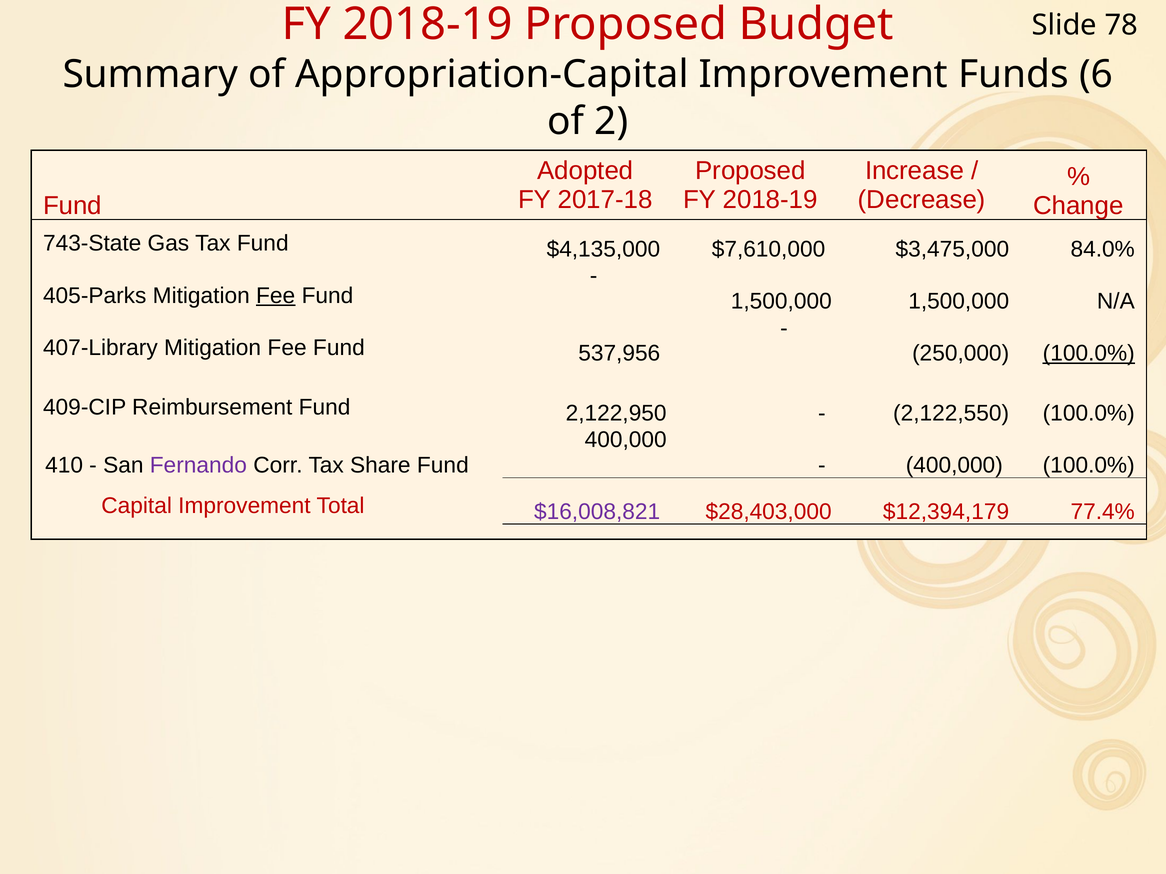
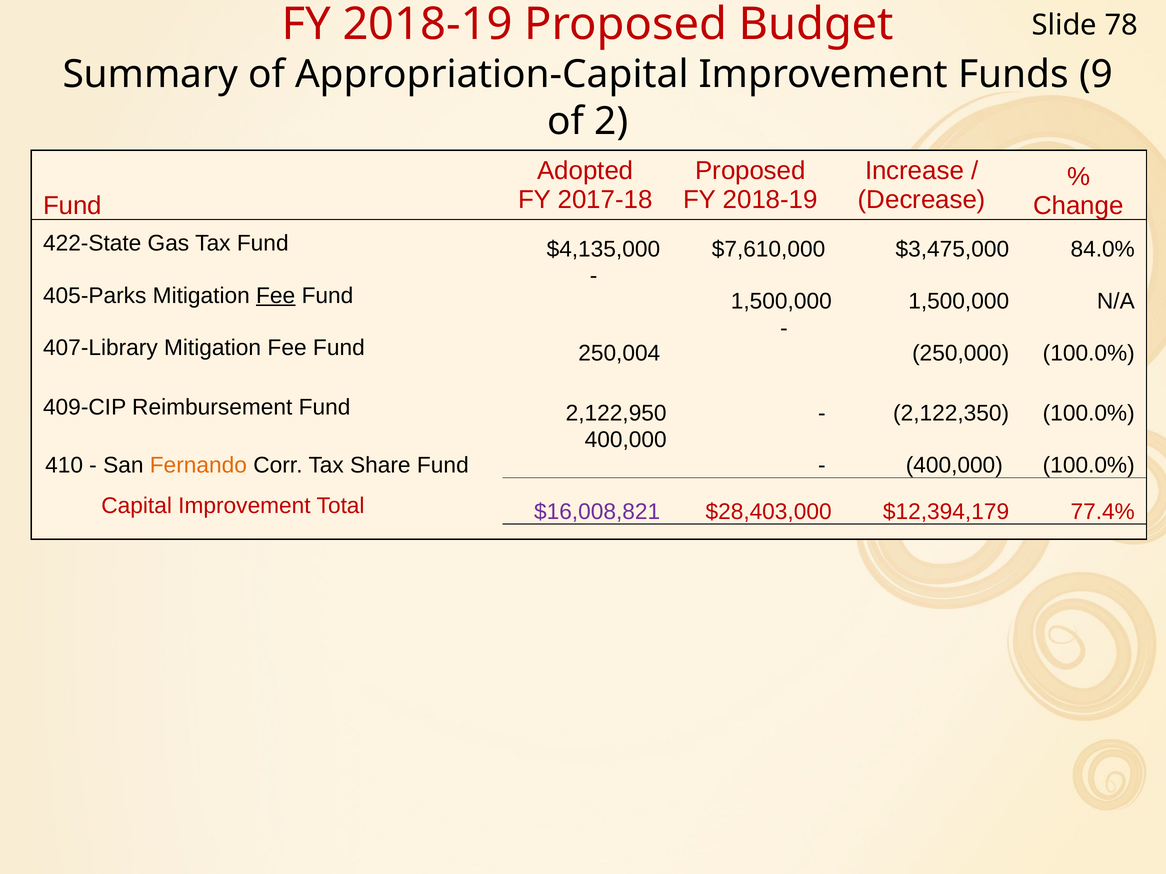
6: 6 -> 9 (1096, 75)
743-State: 743-State -> 422-State (92, 244)
537,956: 537,956 -> 250,004 (619, 354)
100.0% underline: present -> none (1089, 354)
2,122,550: 2,122,550 -> 2,122,350 (951, 413)
Fernando colour: purple -> orange (198, 466)
